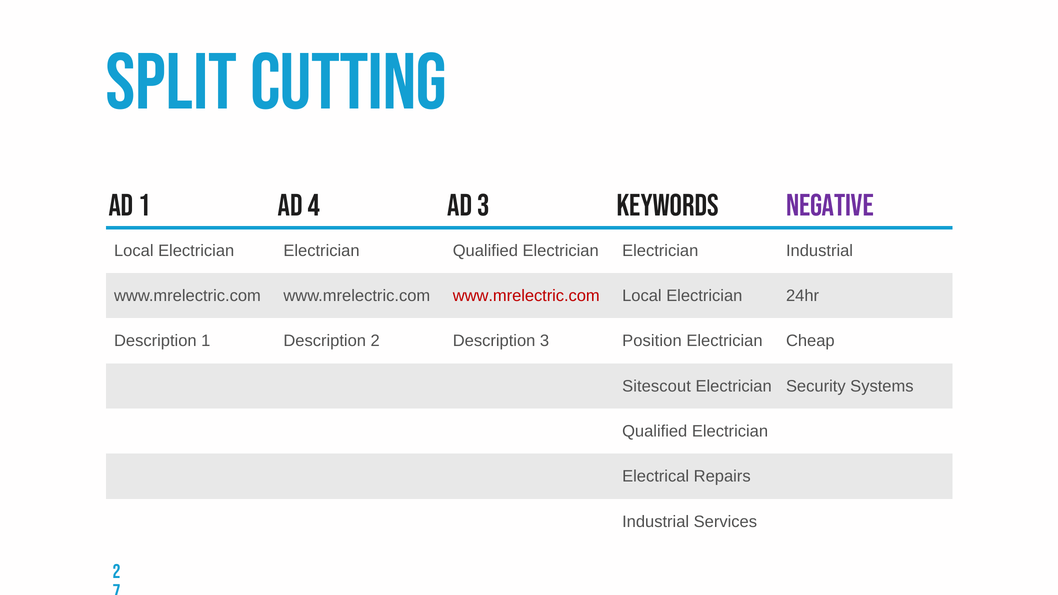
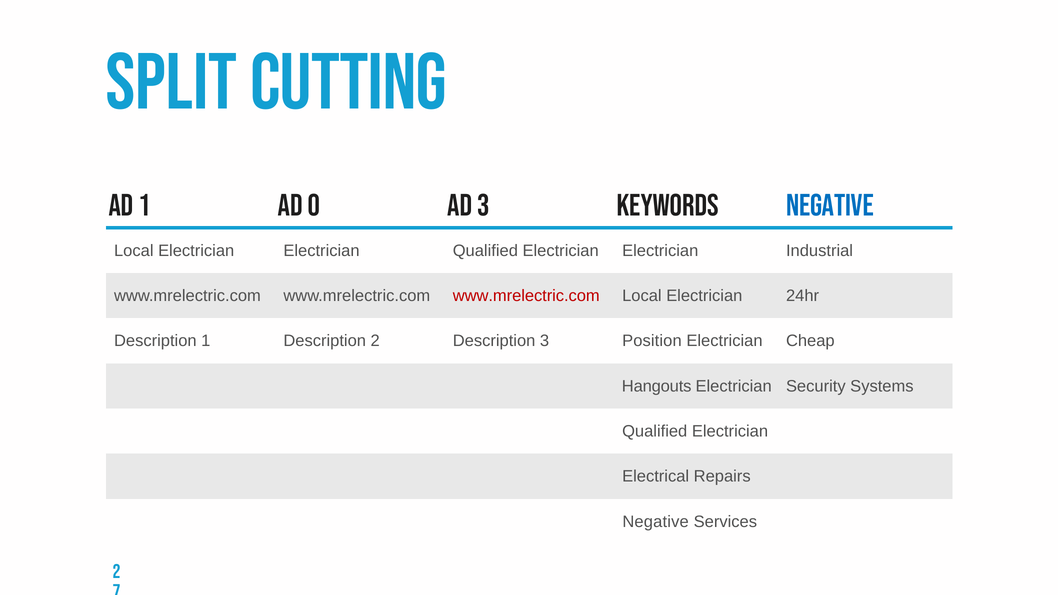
4: 4 -> 0 (314, 206)
Negative colour: purple -> blue (830, 206)
Sitescout: Sitescout -> Hangouts (657, 386)
Industrial: Industrial -> Negative (656, 522)
